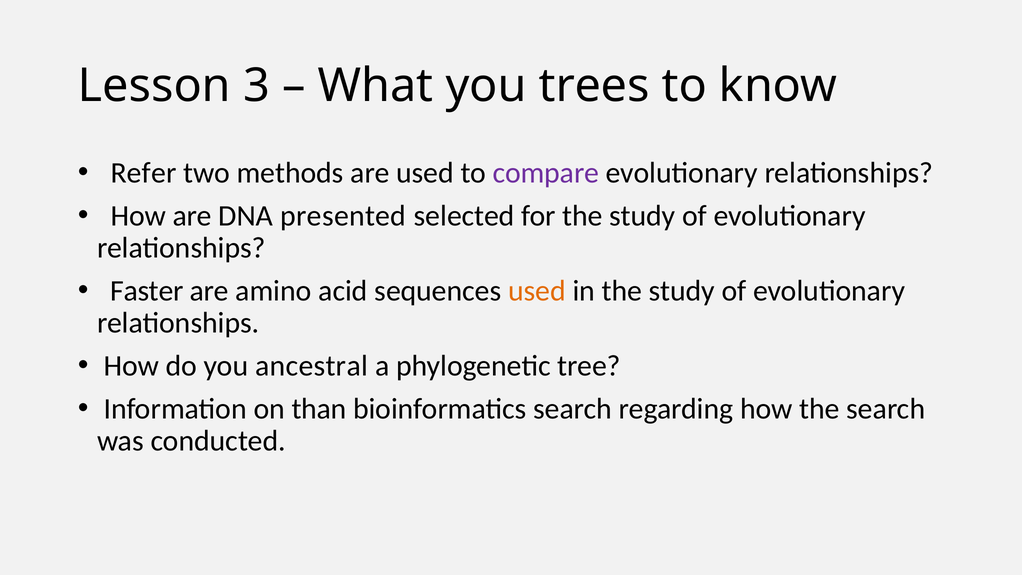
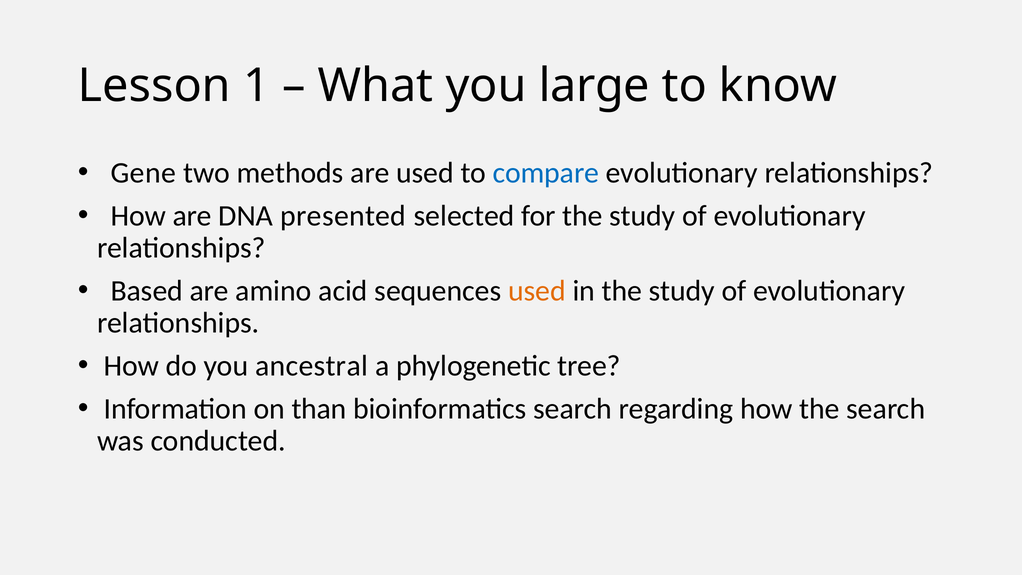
3: 3 -> 1 (257, 86)
trees: trees -> large (594, 86)
Refer: Refer -> Gene (143, 173)
compare colour: purple -> blue (546, 173)
Faster: Faster -> Based (147, 291)
